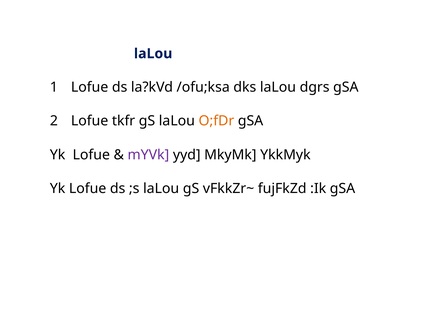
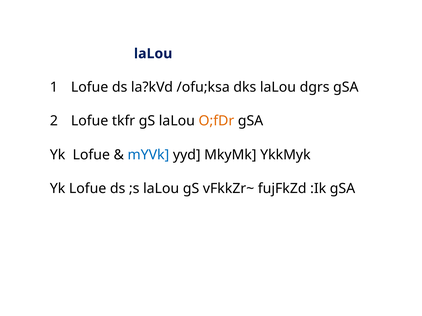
mYVk colour: purple -> blue (148, 155)
